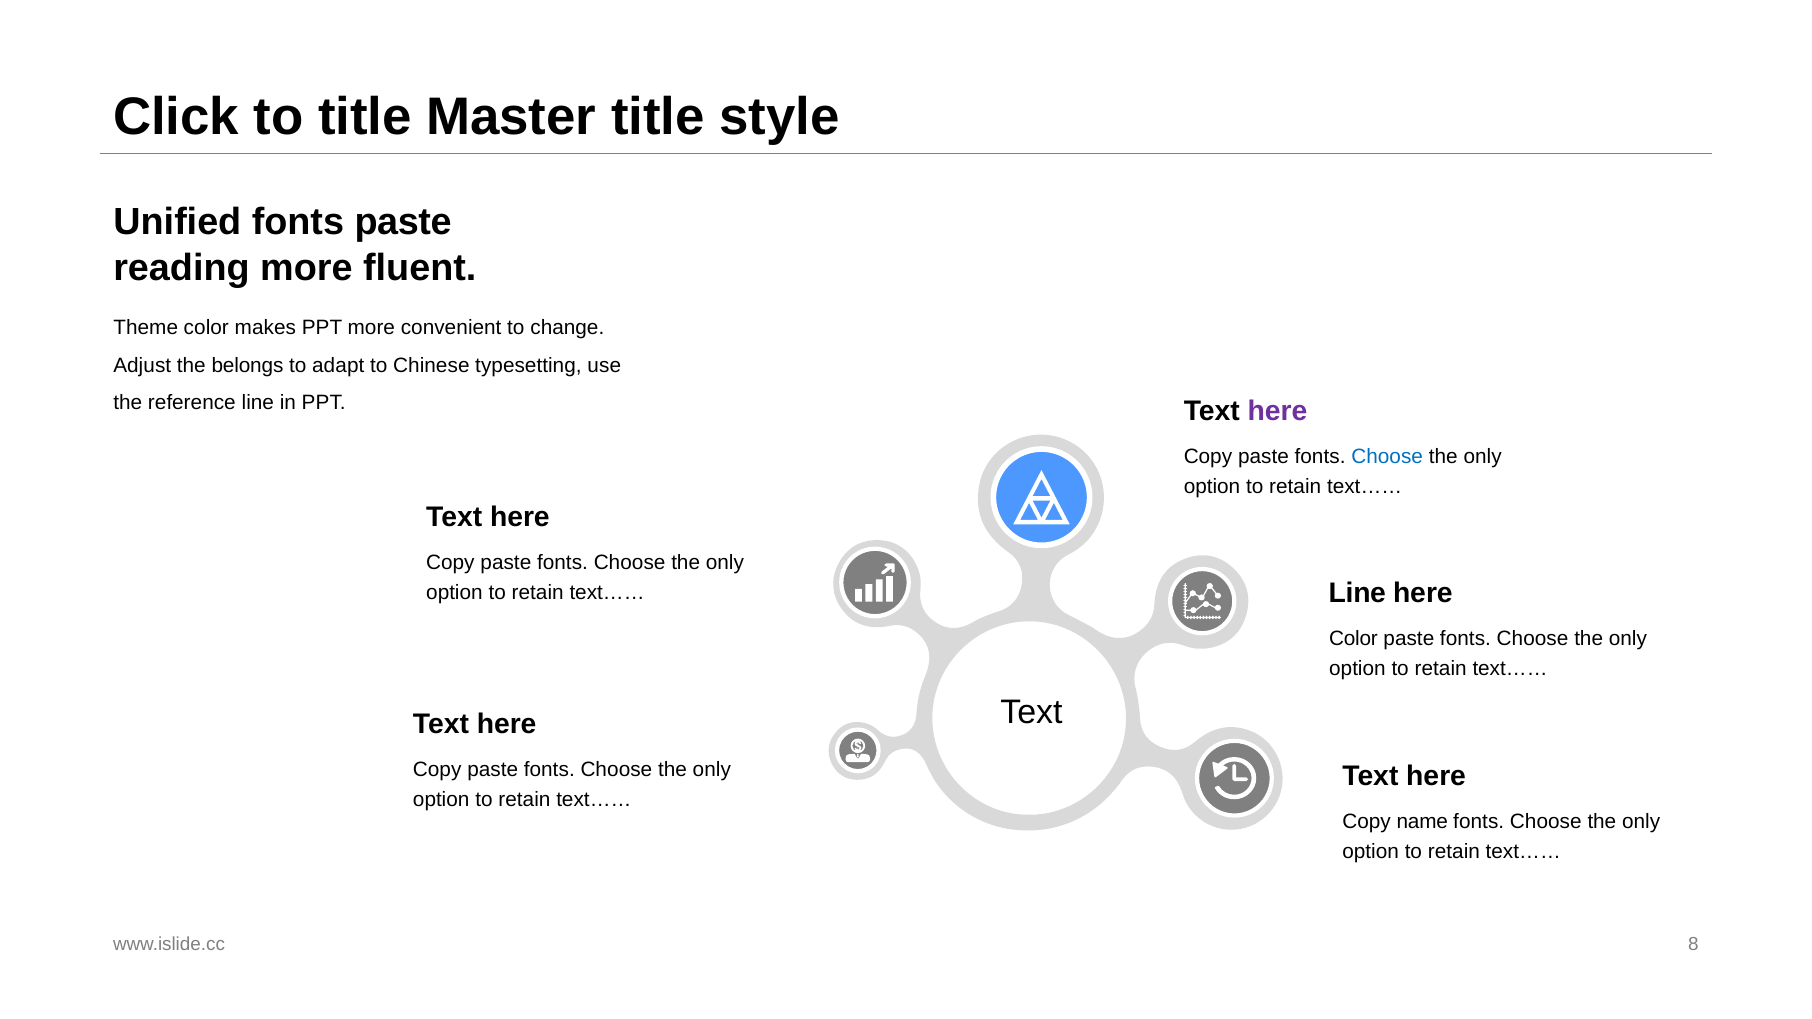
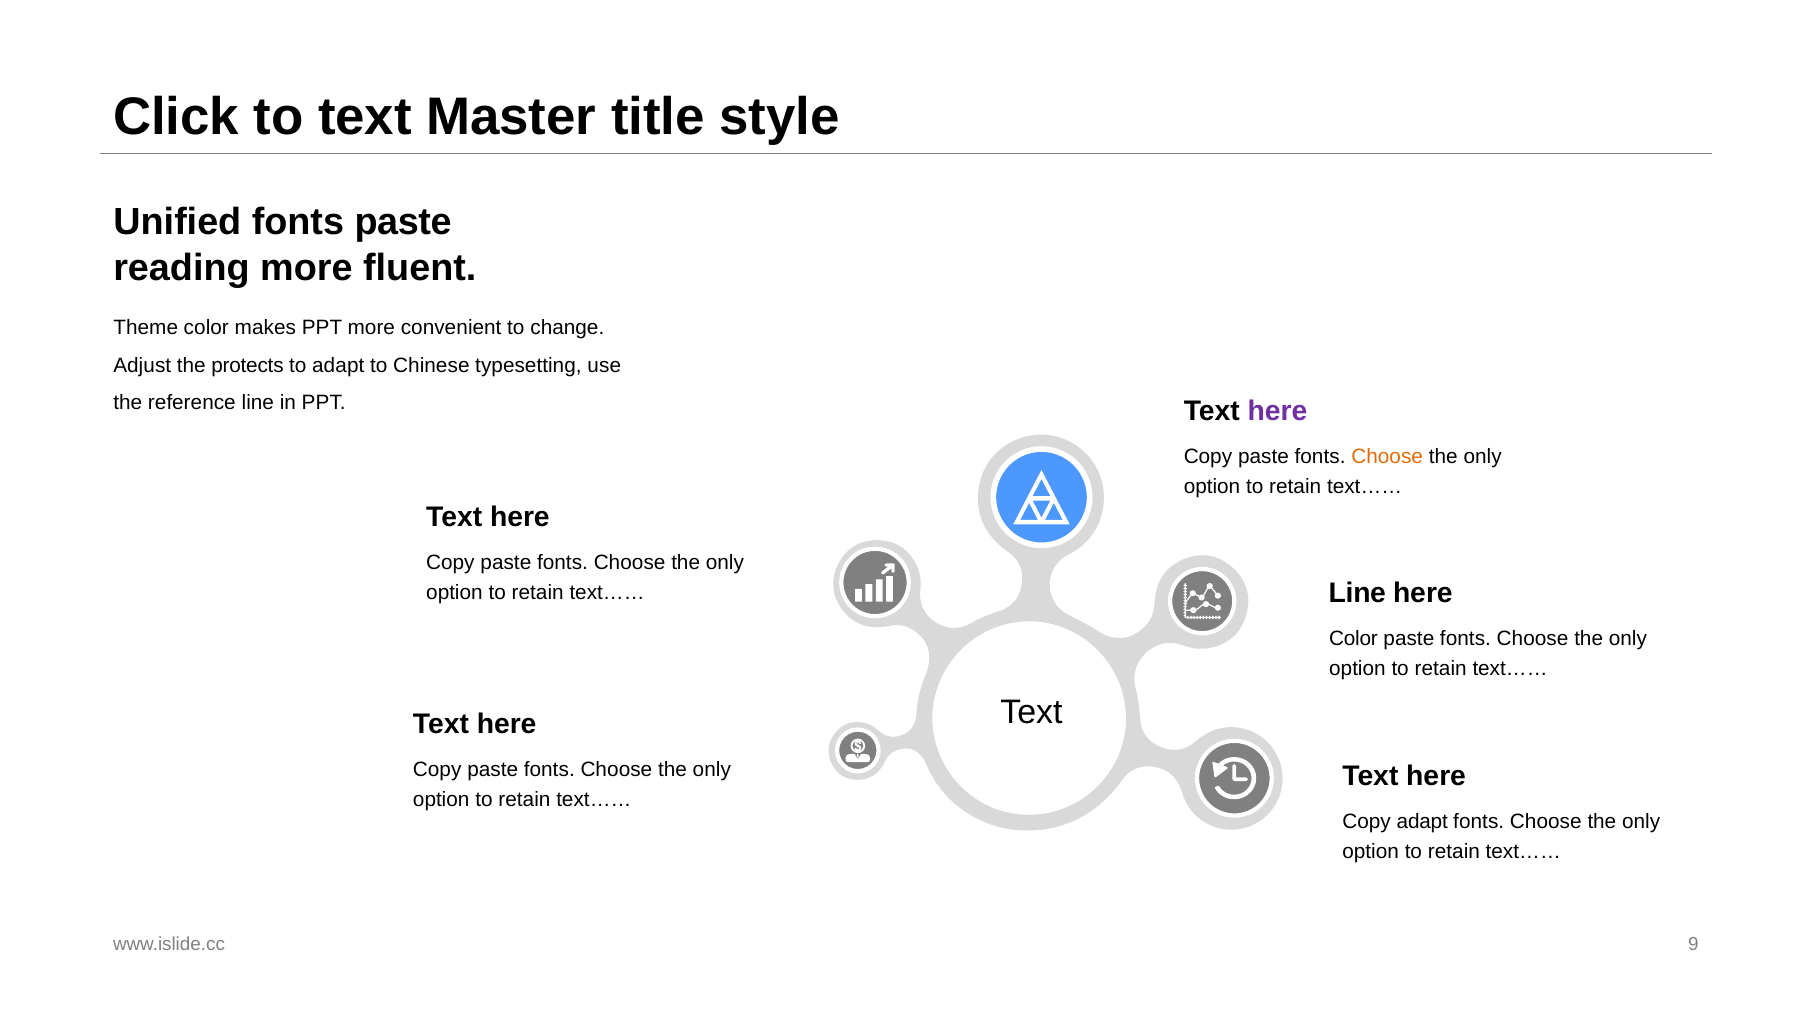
to title: title -> text (365, 117)
belongs: belongs -> protects (247, 365)
Choose colour: blue -> orange (1387, 456)
Copy name: name -> adapt (1422, 822)
8: 8 -> 9 (1693, 944)
